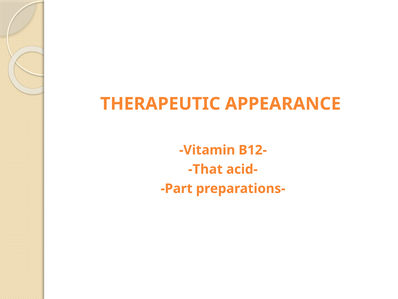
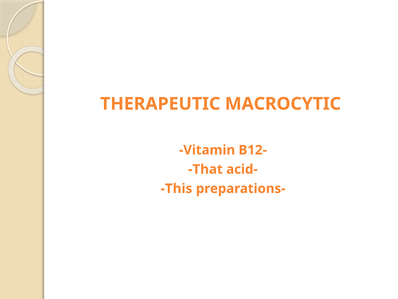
APPEARANCE: APPEARANCE -> MACROCYTIC (283, 104)
Part: Part -> This (176, 188)
